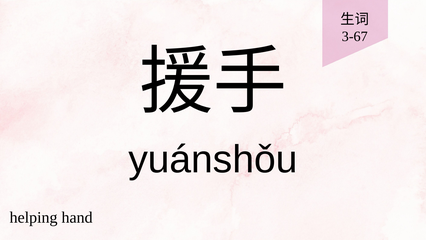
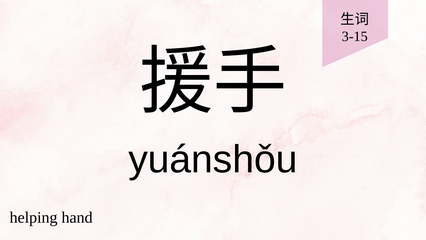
3-67: 3-67 -> 3-15 (355, 36)
